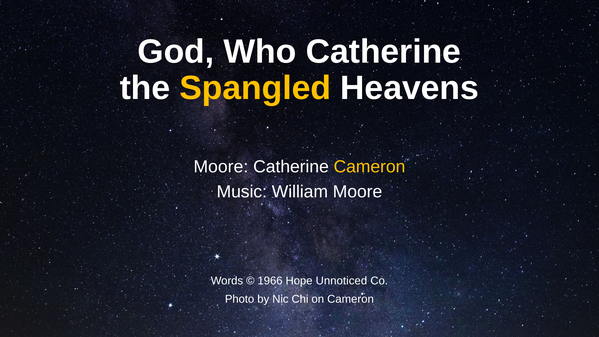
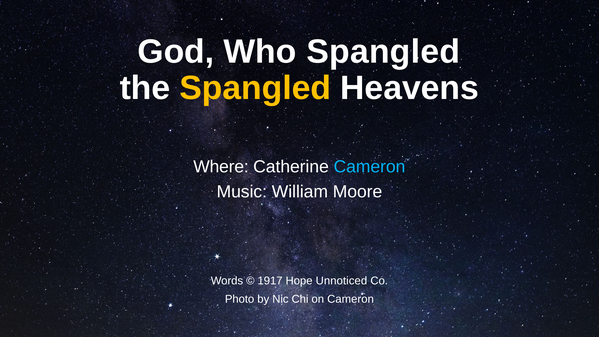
Who Catherine: Catherine -> Spangled (383, 52)
Moore: Moore -> Where (221, 167)
Cameron colour: yellow -> light blue (369, 167)
1966: 1966 -> 1917 (270, 281)
